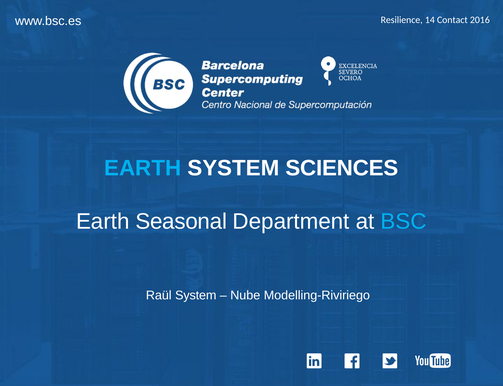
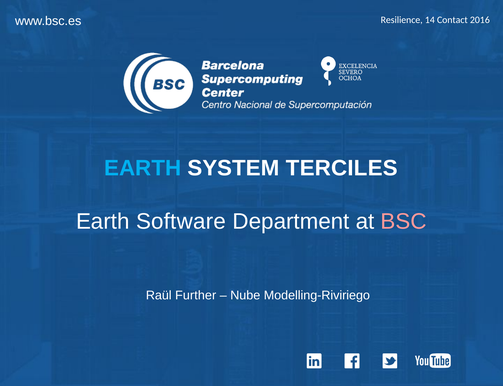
SCIENCES: SCIENCES -> TERCILES (342, 168)
Seasonal: Seasonal -> Software (181, 222)
BSC colour: light blue -> pink (404, 222)
Raül System: System -> Further (196, 295)
